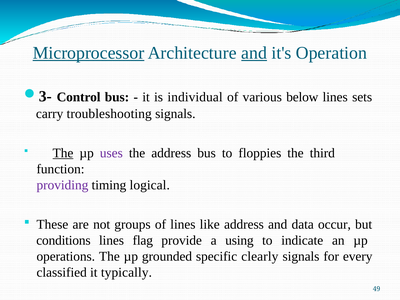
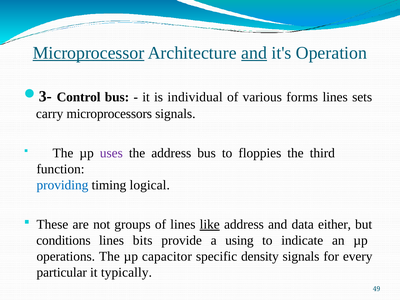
below: below -> forms (302, 97)
troubleshooting: troubleshooting -> microprocessors (109, 114)
The underline: present -> none (63, 153)
providing colour: purple -> blue (62, 185)
like underline: none -> present (210, 224)
occur: occur -> either (335, 224)
flag: flag -> bits (143, 240)
grounded: grounded -> capacitor (167, 256)
clearly: clearly -> density (260, 256)
classified: classified -> particular (62, 272)
